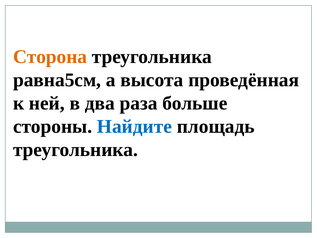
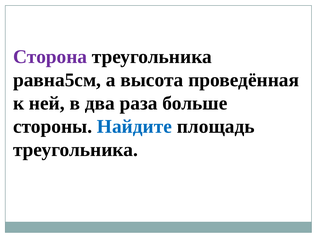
Сторона colour: orange -> purple (50, 57)
